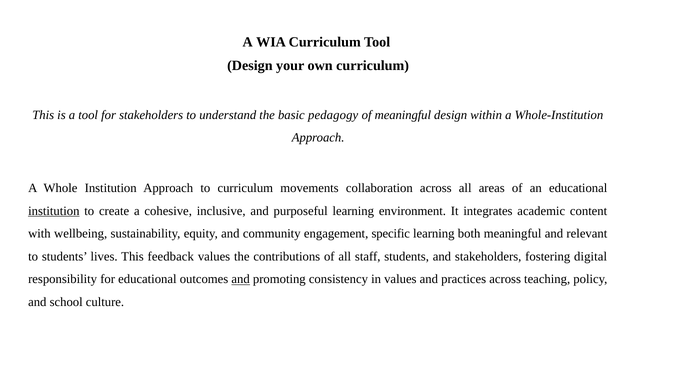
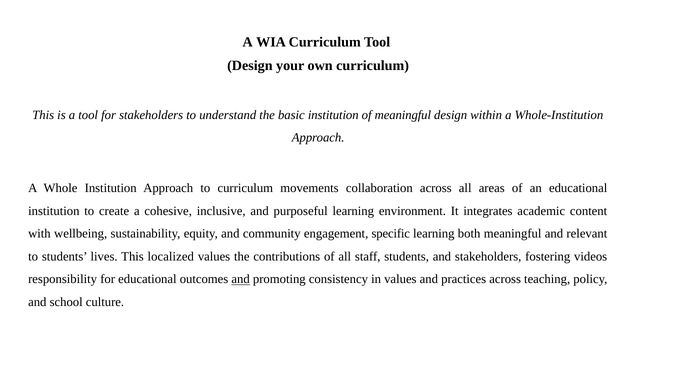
basic pedagogy: pedagogy -> institution (333, 115)
institution underline: present -> none (54, 211)
feedback: feedback -> localized (171, 257)
digital: digital -> videos (591, 257)
